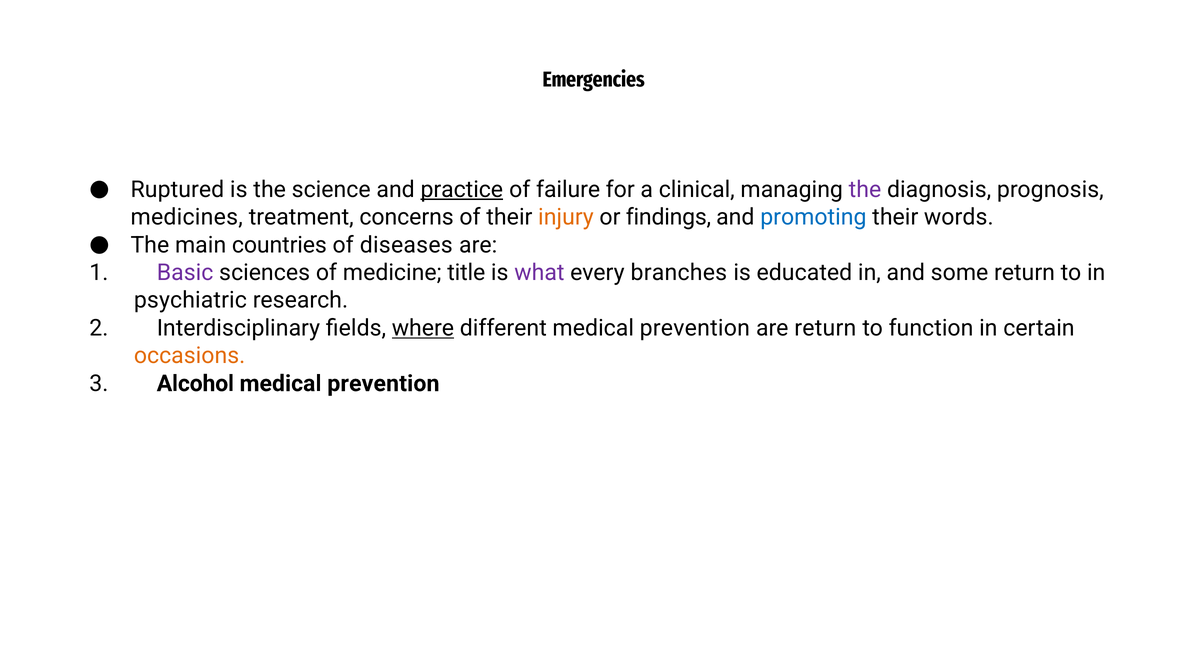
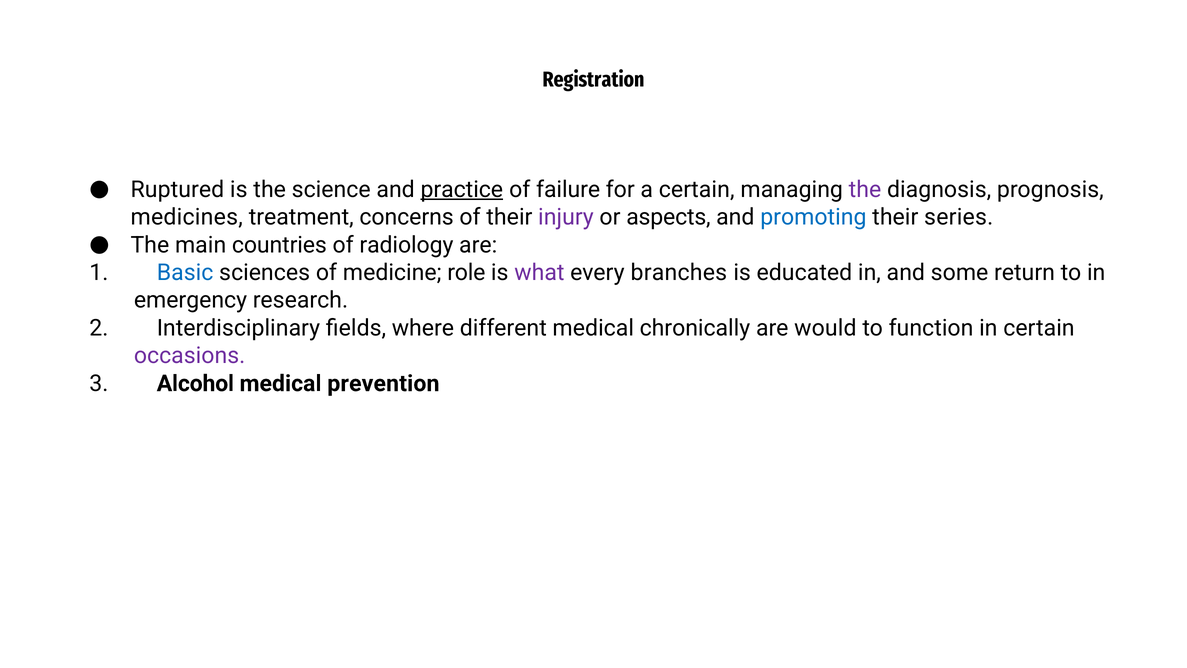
Emergencies: Emergencies -> Registration (594, 80)
a clinical: clinical -> certain (697, 189)
injury colour: orange -> purple (566, 217)
findings: findings -> aspects (668, 217)
words: words -> series (959, 217)
diseases: diseases -> radiology (406, 245)
Basic colour: purple -> blue (185, 272)
title: title -> role (466, 272)
psychiatric: psychiatric -> emergency (190, 300)
where underline: present -> none (423, 328)
different medical prevention: prevention -> chronically (695, 328)
are return: return -> would (825, 328)
occasions colour: orange -> purple (190, 356)
